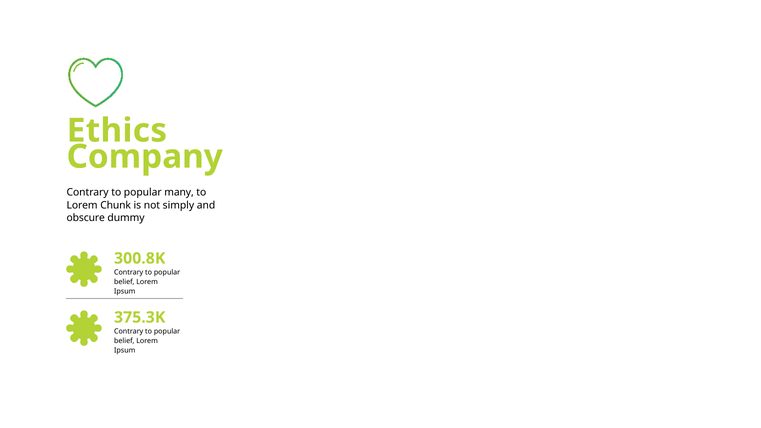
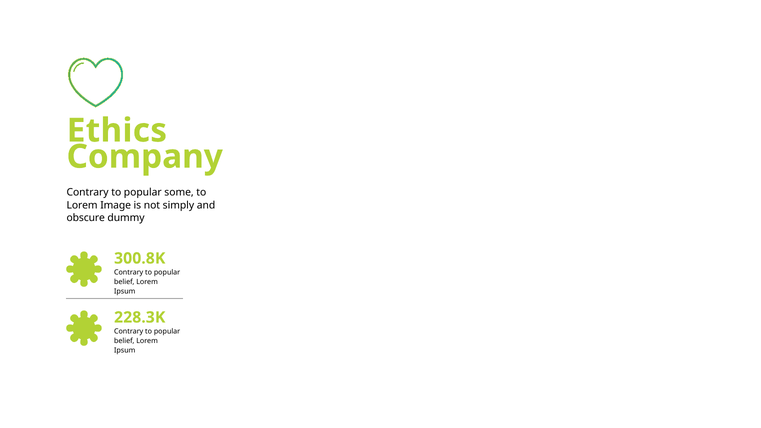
many: many -> some (179, 193)
Chunk: Chunk -> Image (116, 205)
375.3K: 375.3K -> 228.3K (140, 317)
